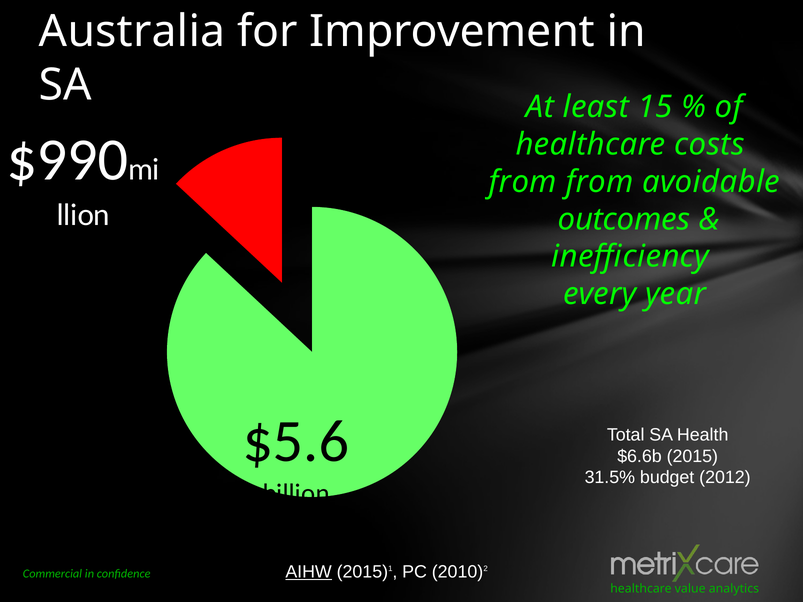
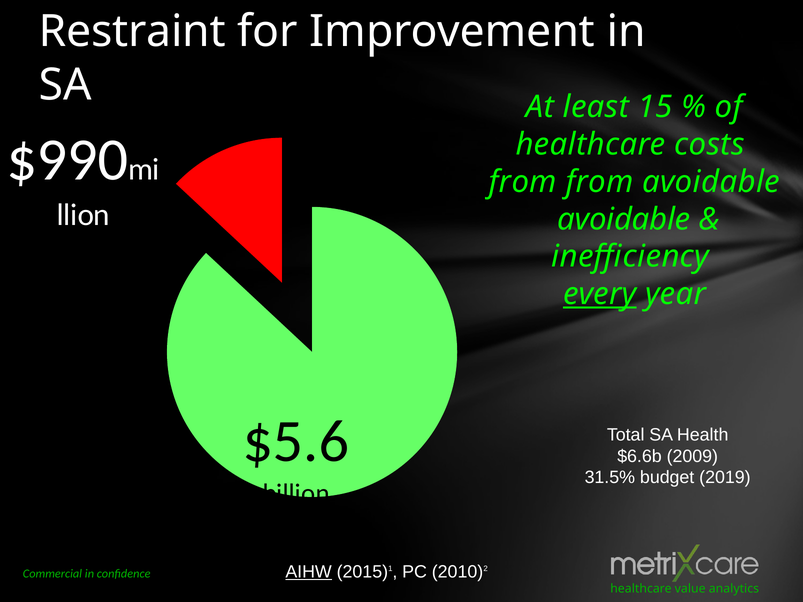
Australia: Australia -> Restraint (132, 31)
outcomes: outcomes -> avoidable (624, 219)
every underline: none -> present (600, 294)
2015: 2015 -> 2009 (692, 456)
2012: 2012 -> 2019 (725, 478)
